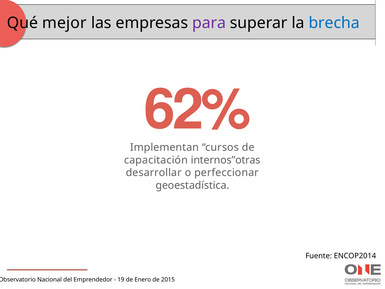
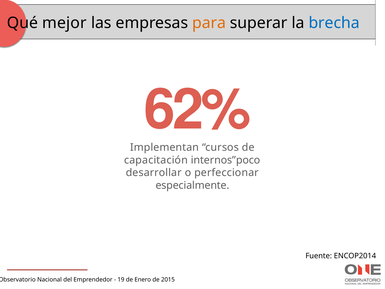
para colour: purple -> orange (209, 23)
internos”otras: internos”otras -> internos”poco (226, 160)
geoestadística: geoestadística -> especialmente (192, 185)
